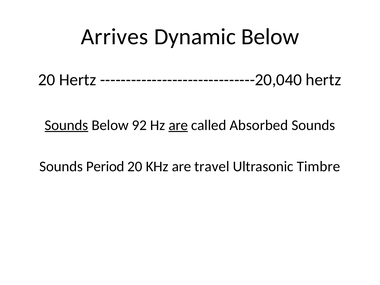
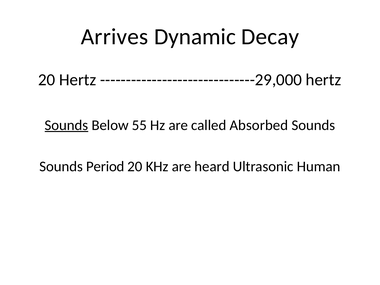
Dynamic Below: Below -> Decay (270, 37)
------------------------------20,040: ------------------------------20,040 -> ------------------------------29,000 (201, 80)
92: 92 -> 55 (139, 125)
are underline: present -> none (178, 125)
travel: travel -> heard (212, 167)
Timbre: Timbre -> Human (319, 167)
